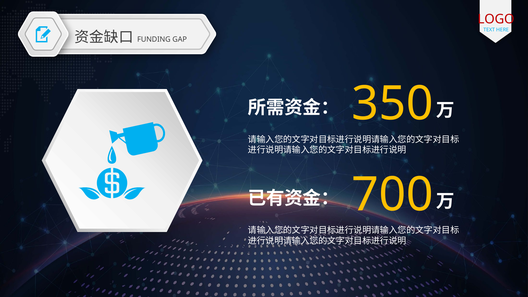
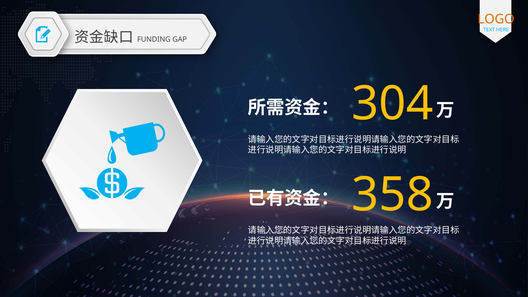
LOGO colour: red -> orange (496, 19)
350: 350 -> 304 (393, 104)
700: 700 -> 358 (393, 195)
